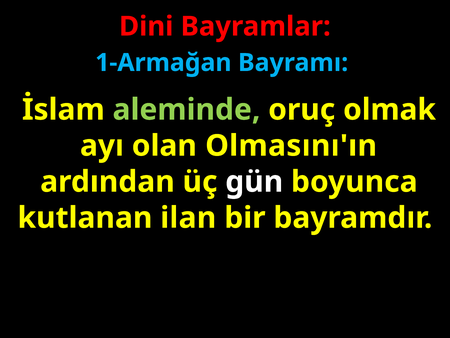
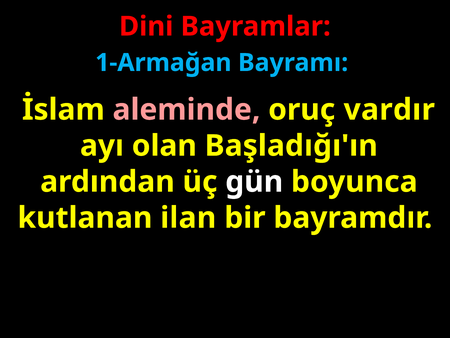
aleminde colour: light green -> pink (186, 110)
olmak: olmak -> vardır (389, 110)
Olmasını'ın: Olmasını'ın -> Başladığı'ın (291, 146)
